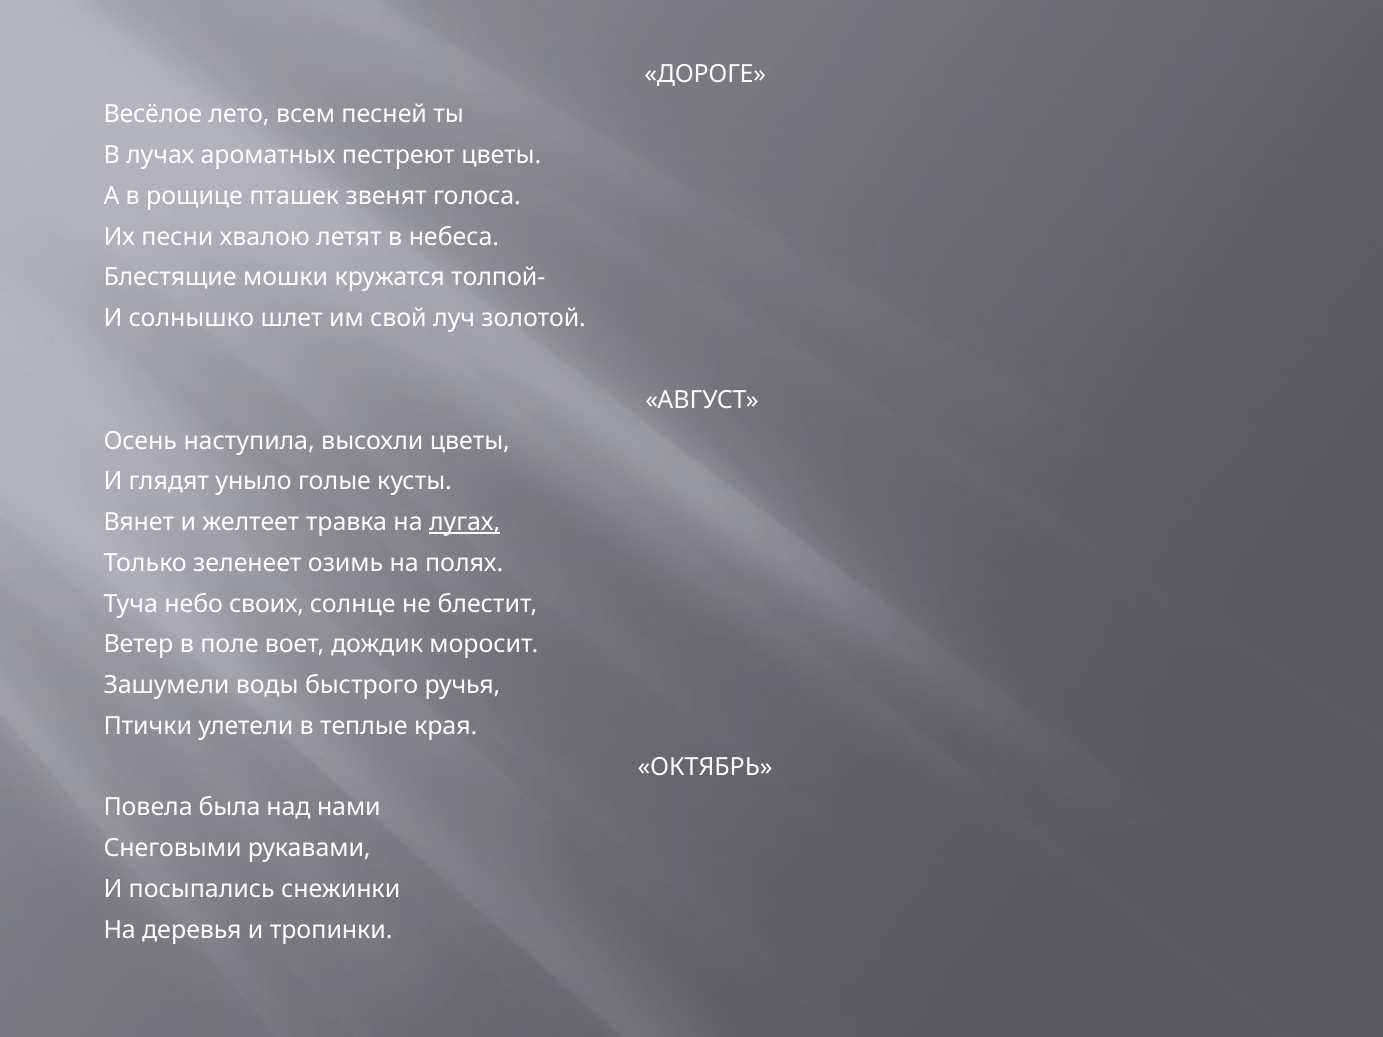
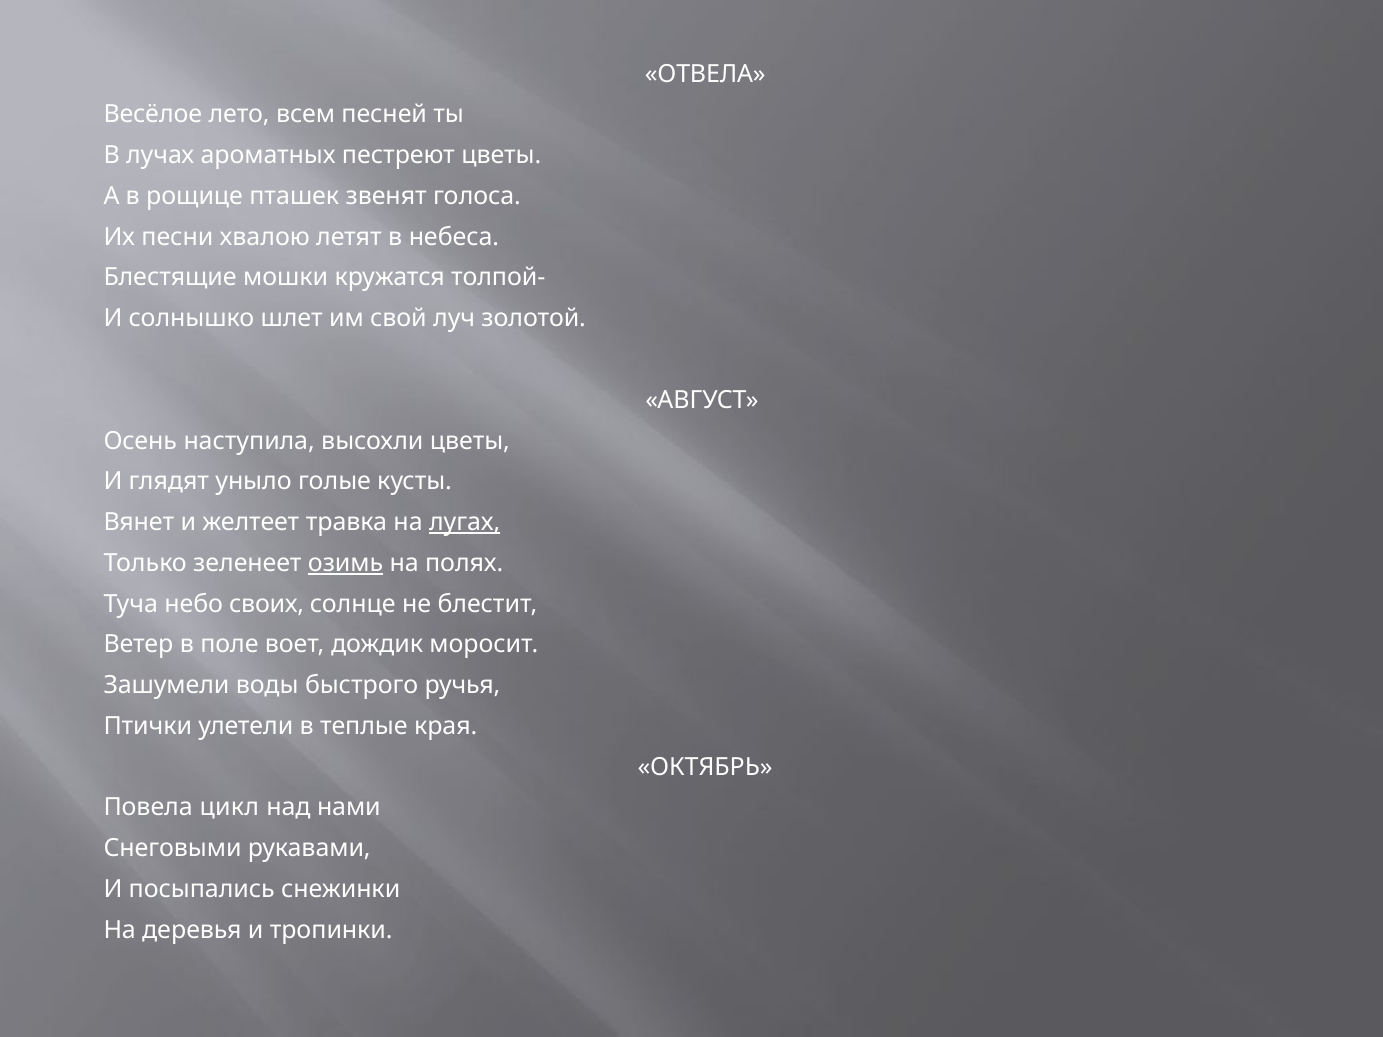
ДОРОГЕ: ДОРОГЕ -> ОТВЕЛА (705, 74)
озимь underline: none -> present (346, 563)
была: была -> цикл (229, 808)
